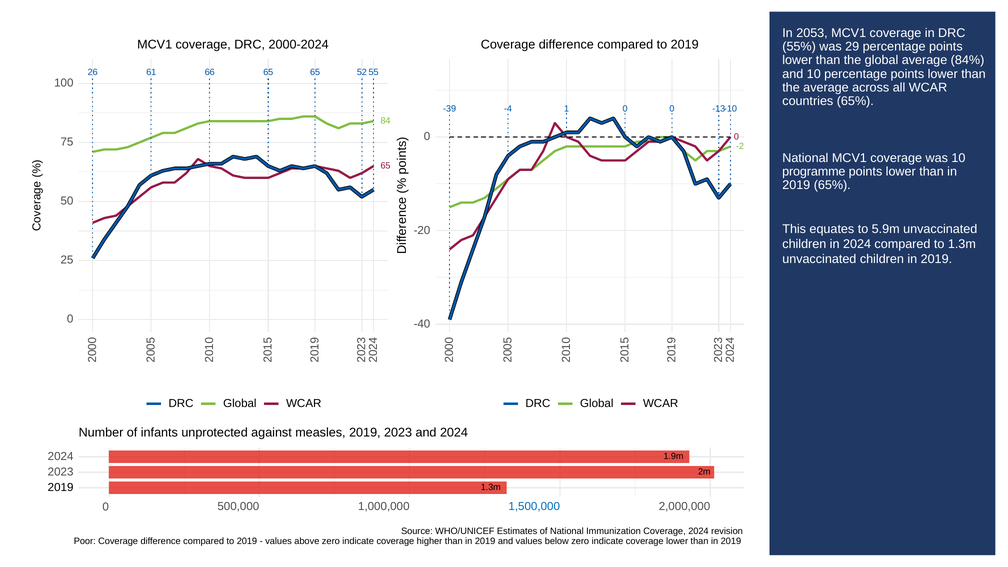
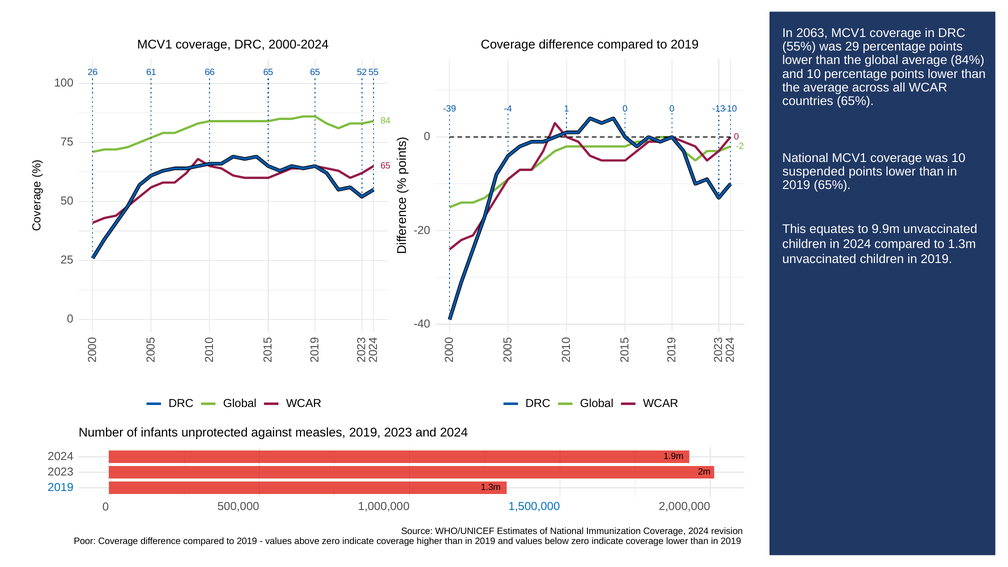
2053: 2053 -> 2063 (812, 33)
programme: programme -> suspended (814, 172)
5.9m: 5.9m -> 9.9m (886, 229)
2019 colour: black -> blue (61, 487)
